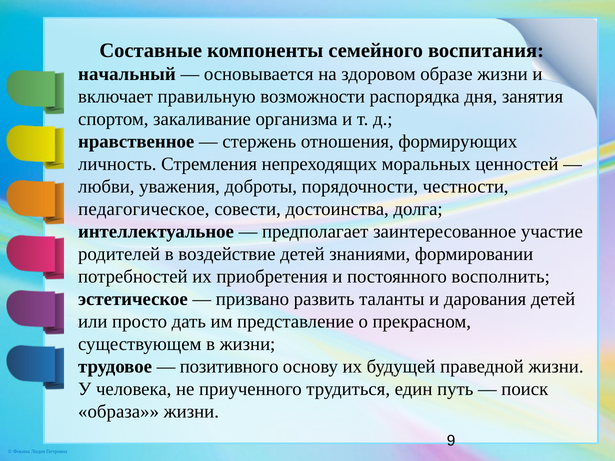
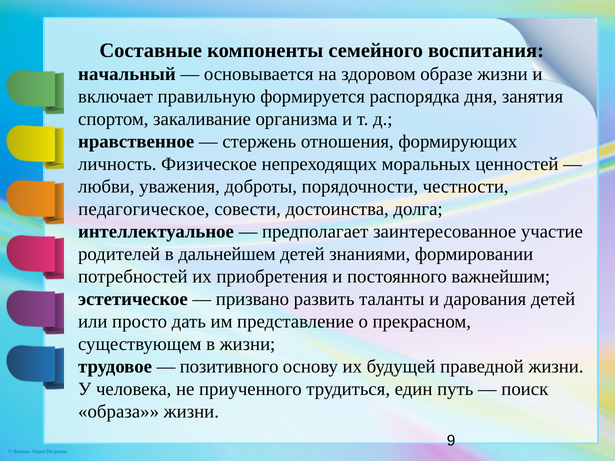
возможности: возможности -> формируется (313, 96)
Стремления: Стремления -> Физическое (209, 164)
воздействие: воздействие -> дальнейшем (227, 254)
восполнить: восполнить -> важнейшим (501, 277)
